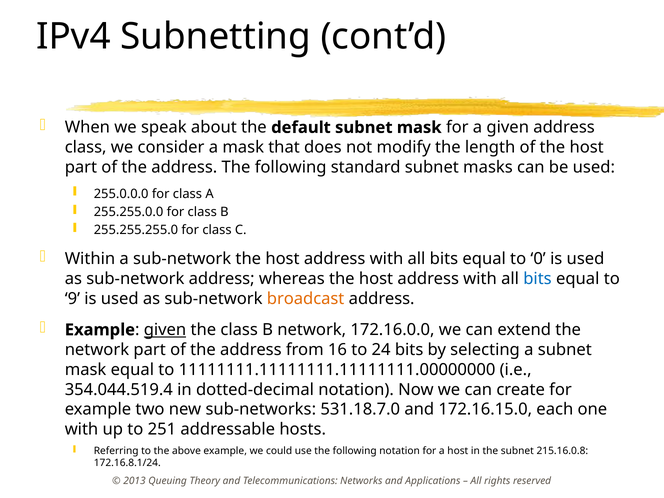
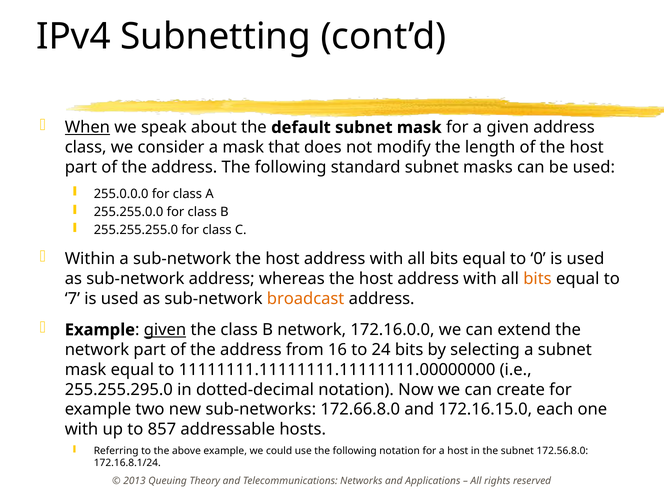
When underline: none -> present (87, 127)
bits colour: blue -> orange (537, 279)
9: 9 -> 7 (72, 299)
354.044.519.4: 354.044.519.4 -> 255.255.295.0 (119, 390)
531.18.7.0: 531.18.7.0 -> 172.66.8.0 (360, 409)
251: 251 -> 857 (162, 429)
215.16.0.8: 215.16.0.8 -> 172.56.8.0 (562, 451)
